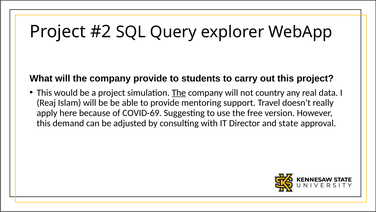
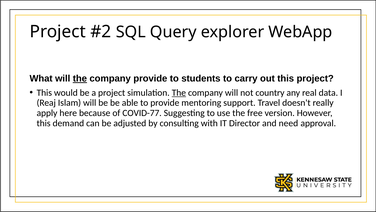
the underline: none -> present (80, 78)
COVID-69: COVID-69 -> COVID-77 (142, 113)
state: state -> need (288, 123)
